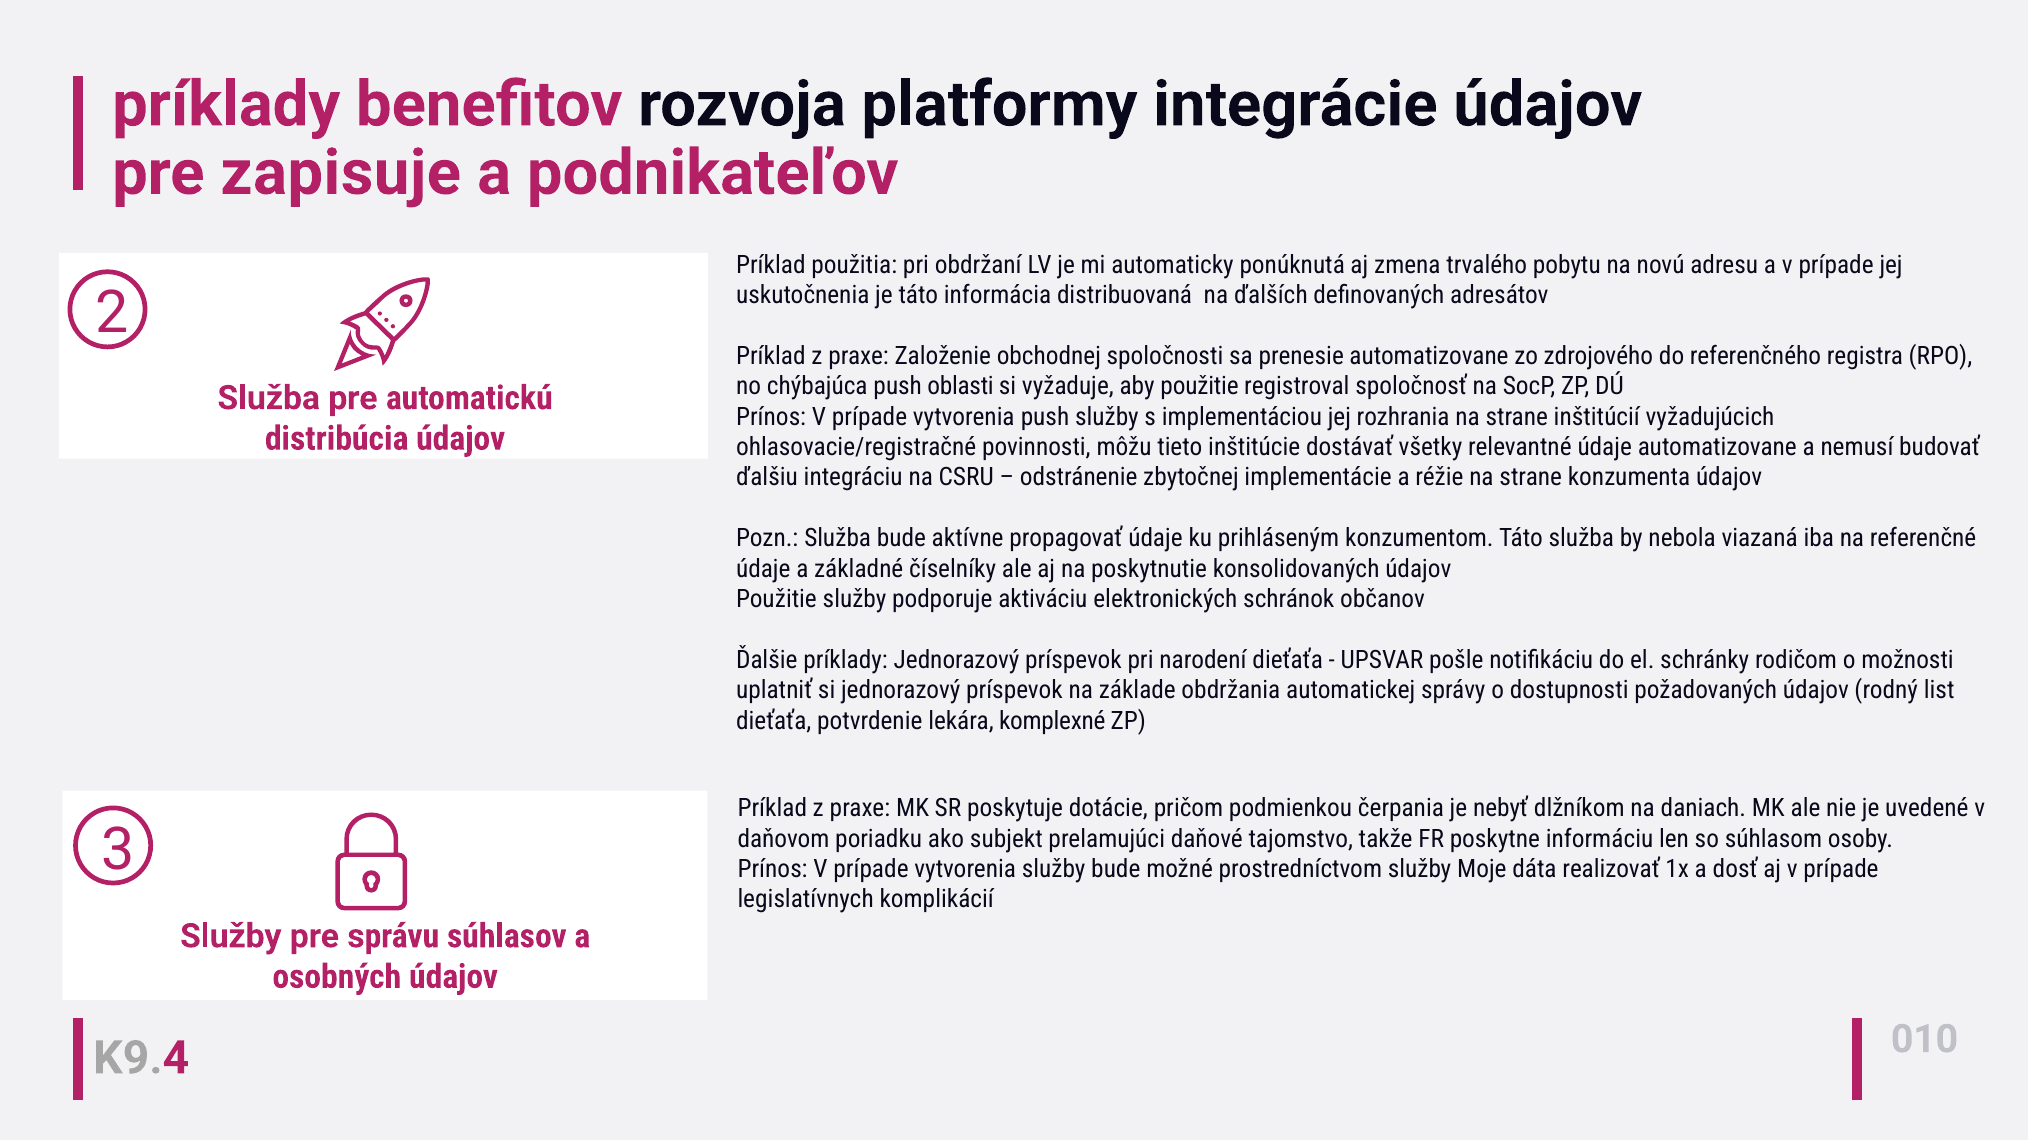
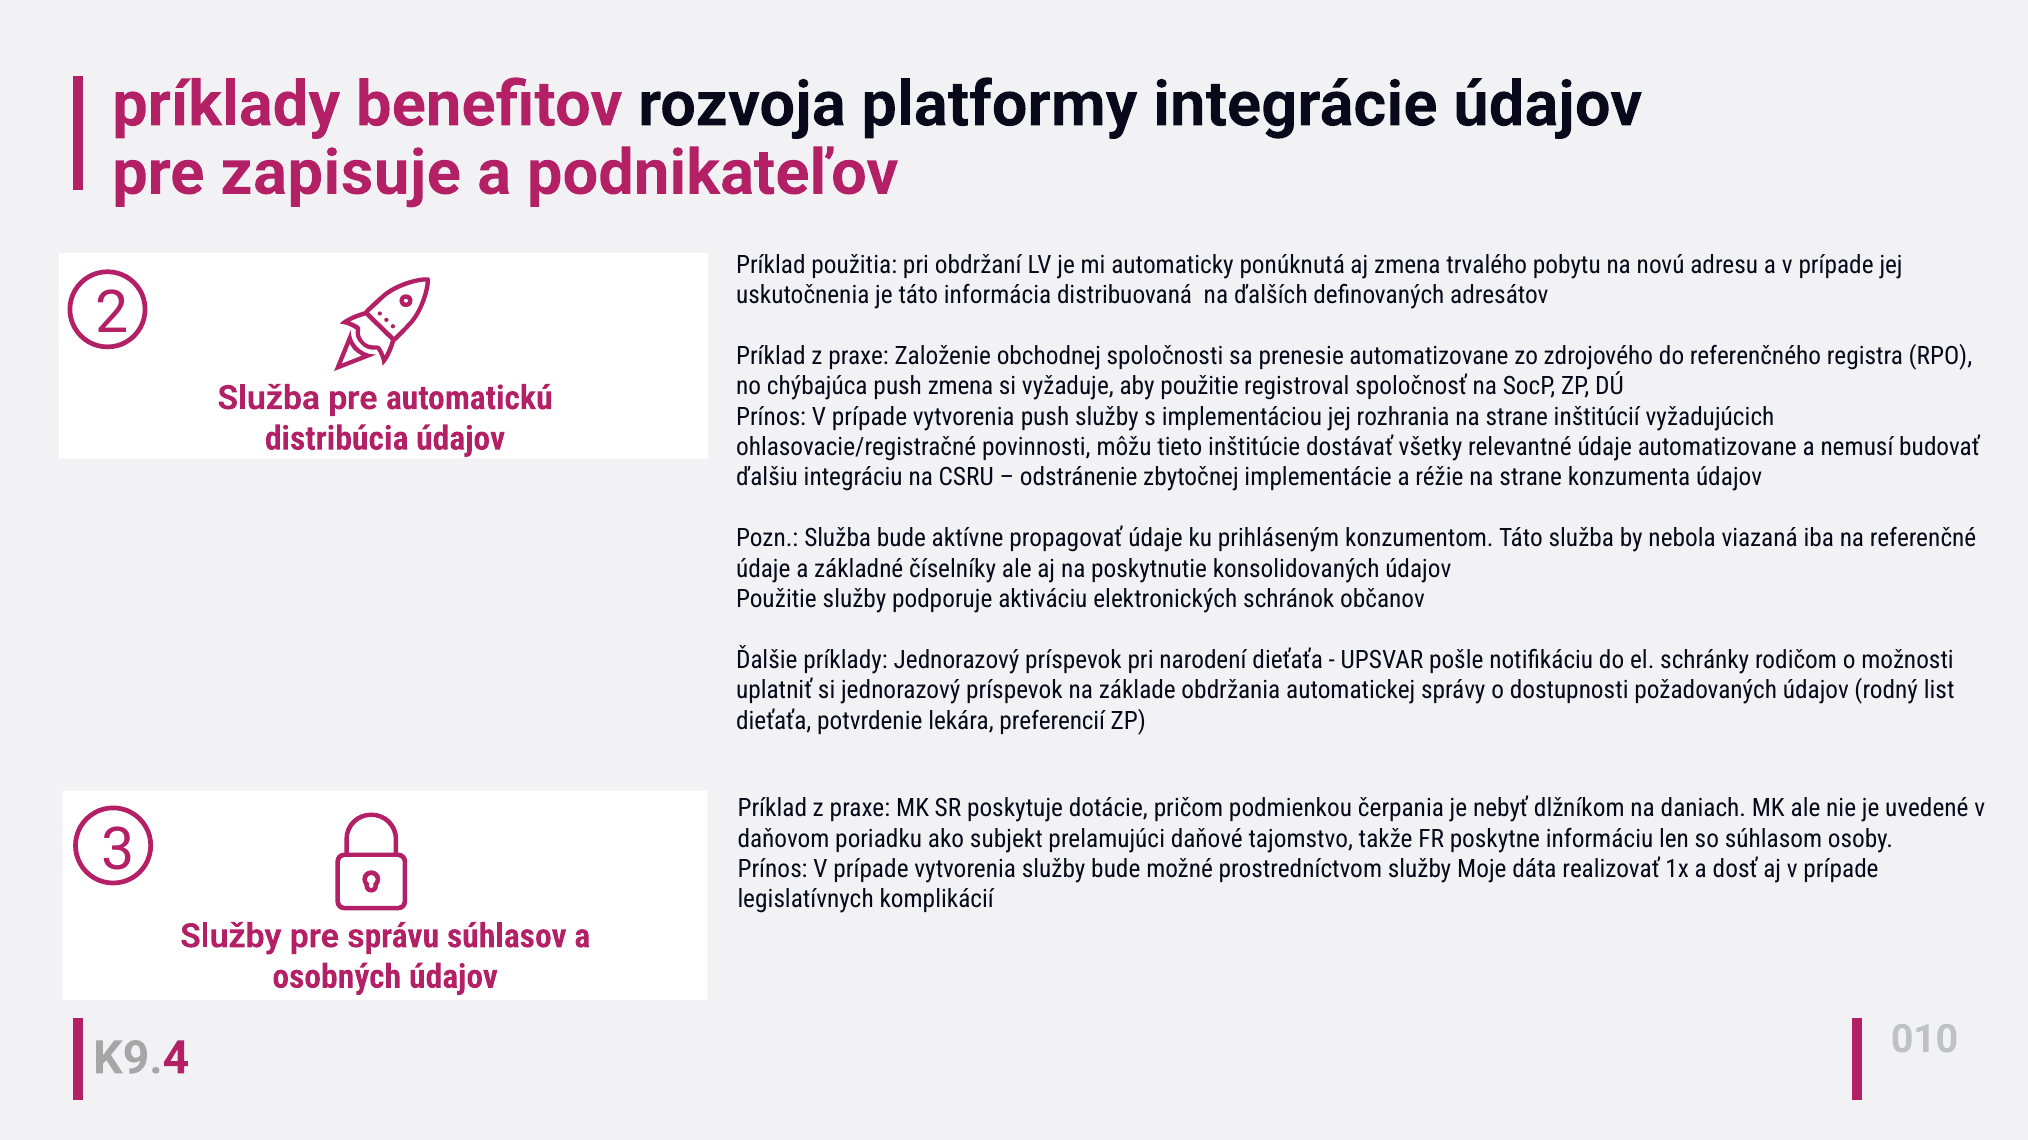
push oblasti: oblasti -> zmena (961, 387)
komplexné: komplexné -> preferencií (1052, 721)
